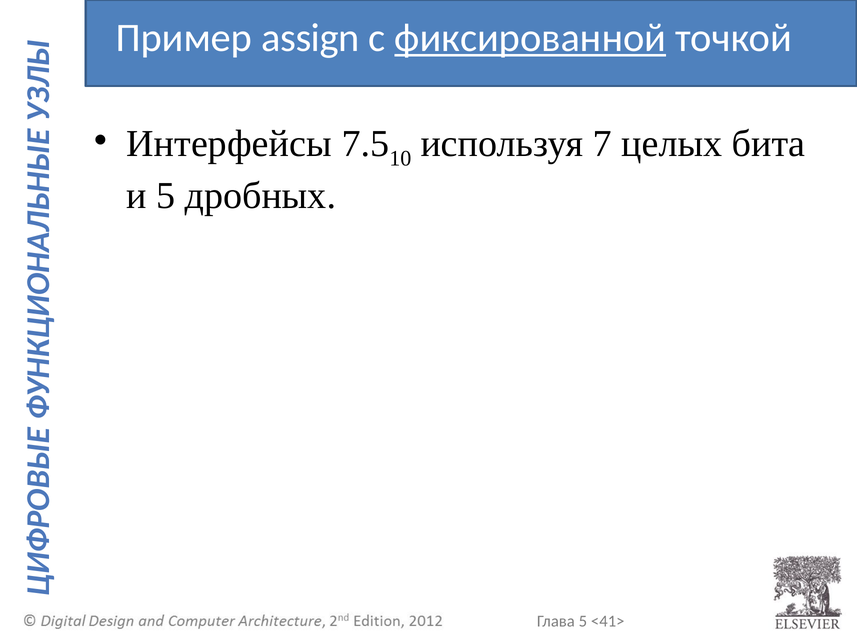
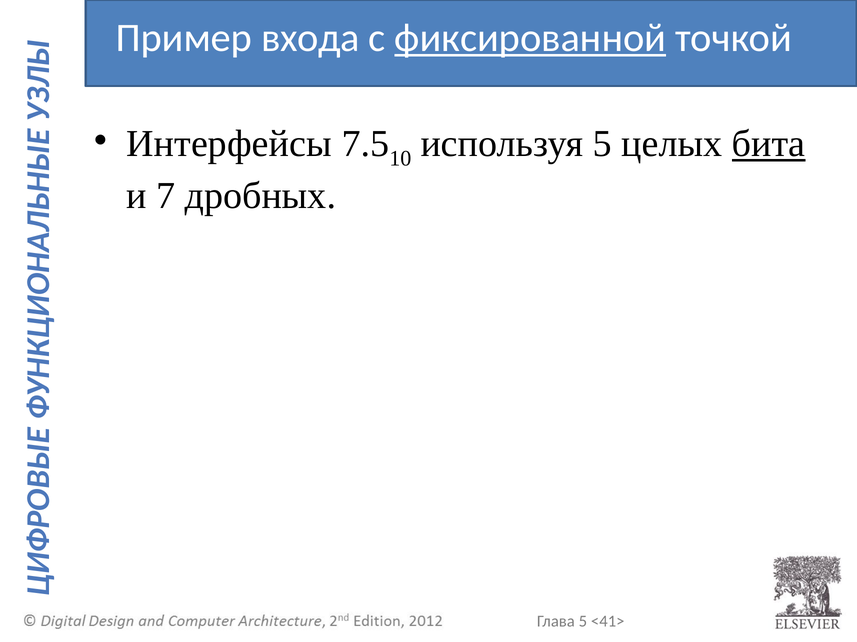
assign: assign -> входа (310, 38)
используя 7: 7 -> 5 (602, 144)
бита underline: none -> present (769, 144)
и 5: 5 -> 7 (166, 196)
